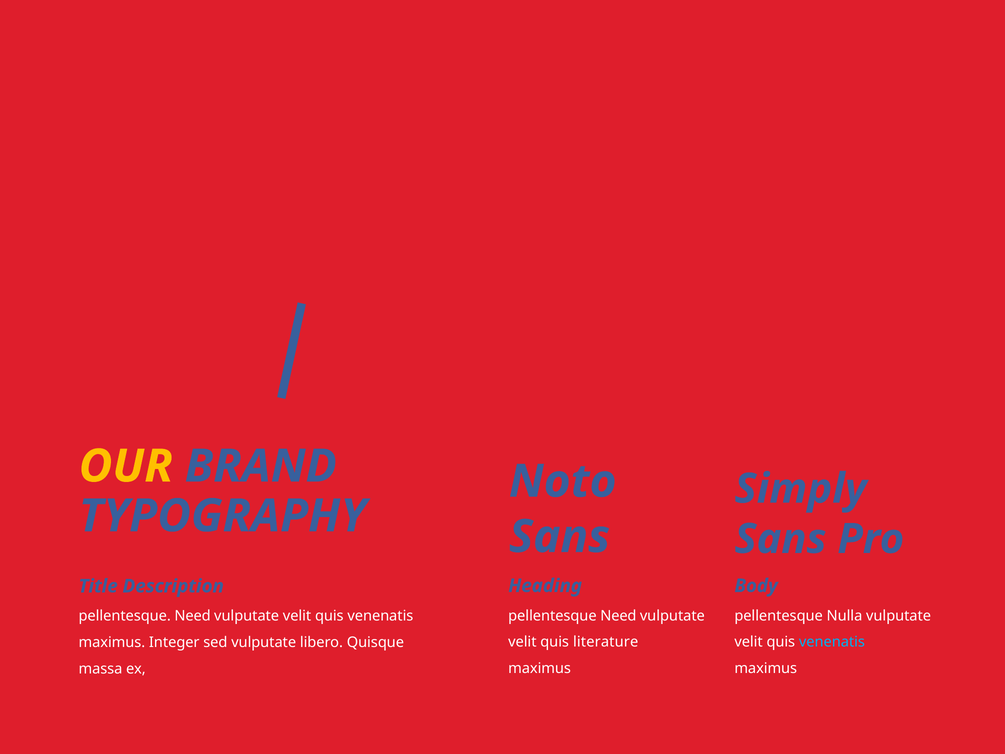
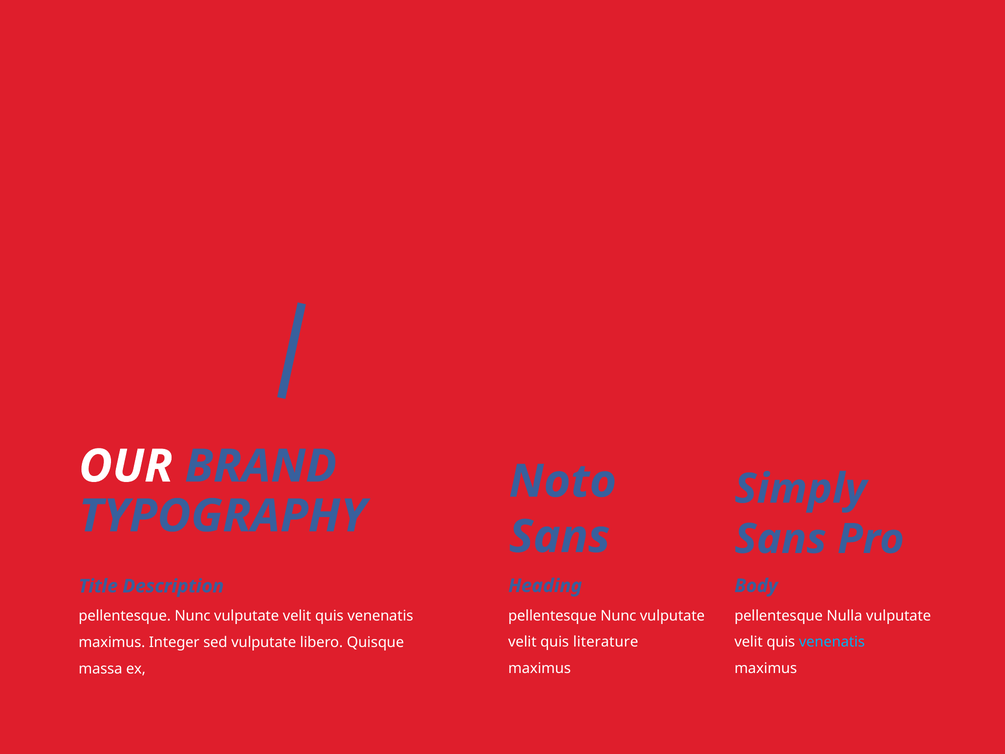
OUR colour: yellow -> white (126, 466)
Need: Need -> Nunc (618, 616)
Need: Need -> Nunc (193, 616)
